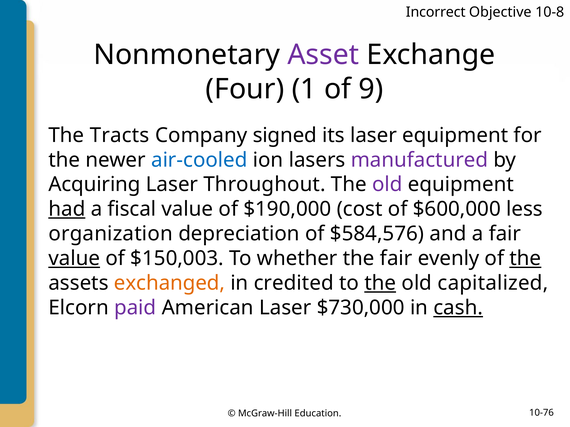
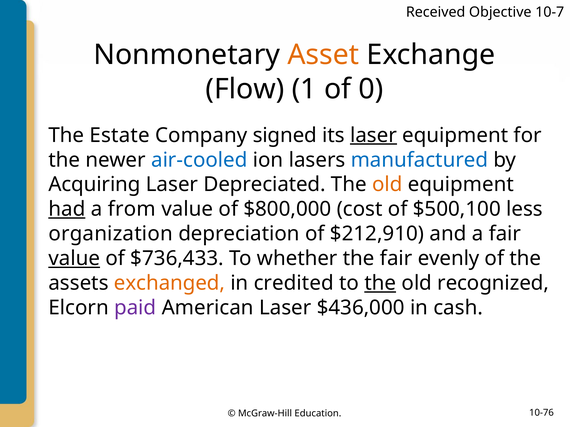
Incorrect: Incorrect -> Received (436, 12)
10-8: 10-8 -> 10-7 (550, 12)
Asset colour: purple -> orange (323, 55)
Four: Four -> Flow (245, 89)
9: 9 -> 0 (371, 89)
Tracts: Tracts -> Estate (120, 135)
laser underline: none -> present (373, 135)
manufactured colour: purple -> blue (419, 160)
Throughout: Throughout -> Depreciated (265, 185)
old colour: purple -> orange (387, 185)
fiscal: fiscal -> from (132, 209)
$190,000: $190,000 -> $800,000 (287, 209)
$600,000: $600,000 -> $500,100 (457, 209)
$584,576: $584,576 -> $212,910 (377, 234)
$150,003: $150,003 -> $736,433 (177, 259)
the underline: present -> none (525, 259)
capitalized: capitalized -> recognized (493, 284)
$730,000: $730,000 -> $436,000 (361, 308)
cash underline: present -> none (458, 308)
